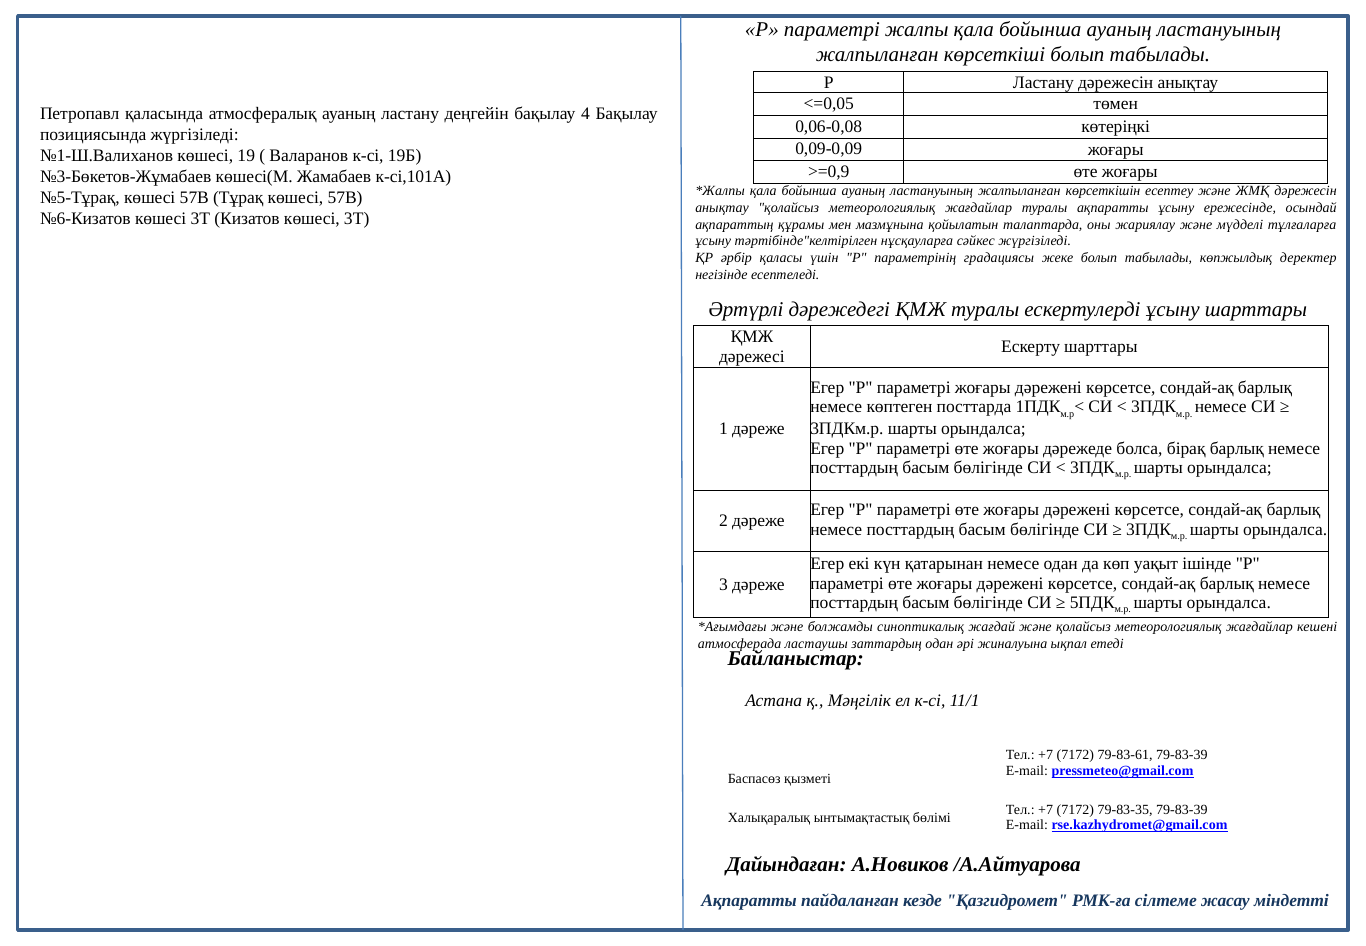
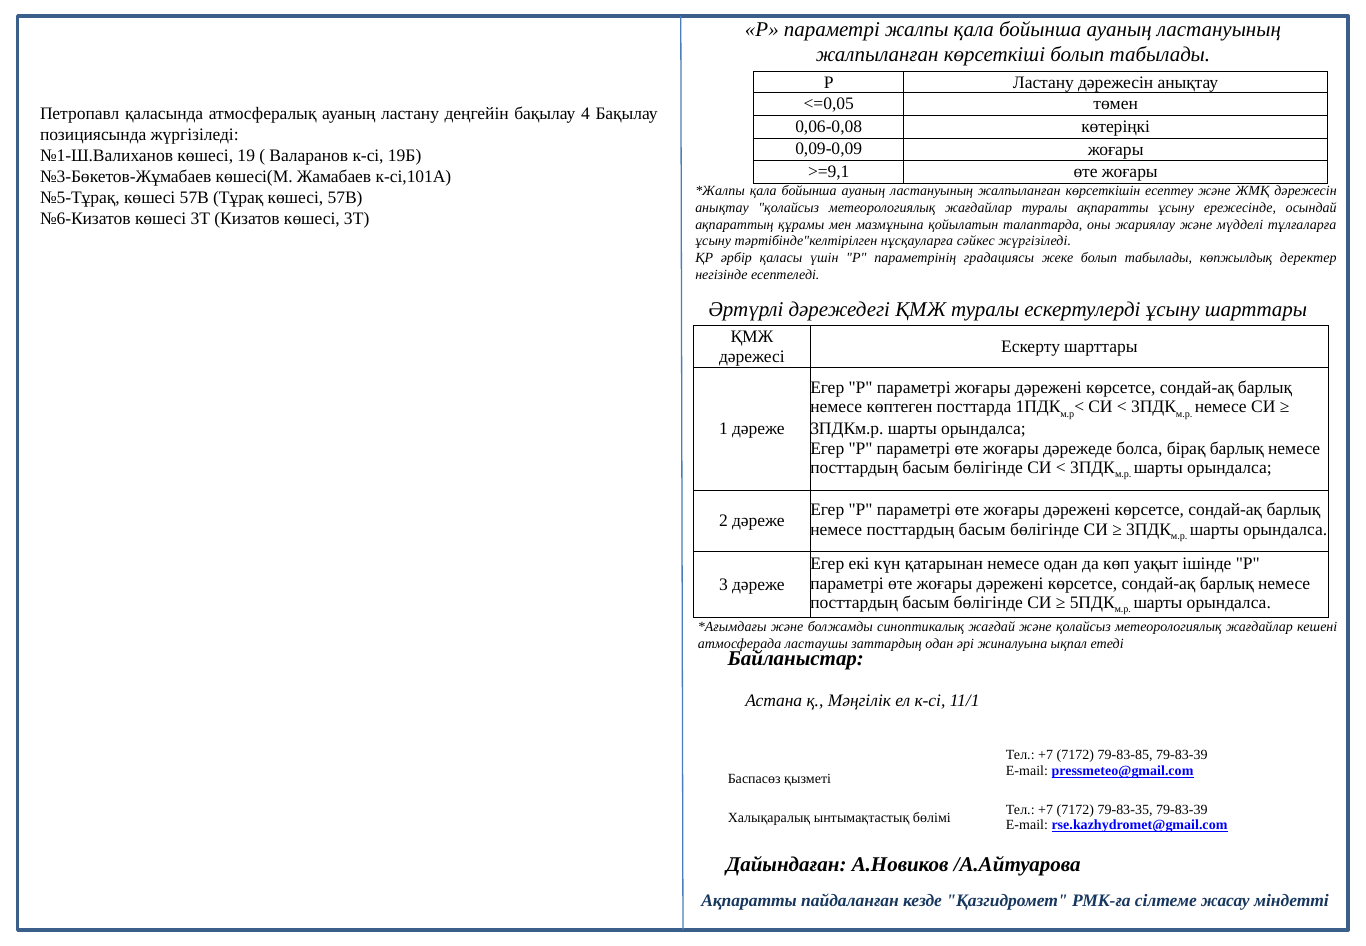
>=0,9: >=0,9 -> >=9,1 (829, 171)
79-83-61: 79-83-61 -> 79-83-85 (1125, 755)
